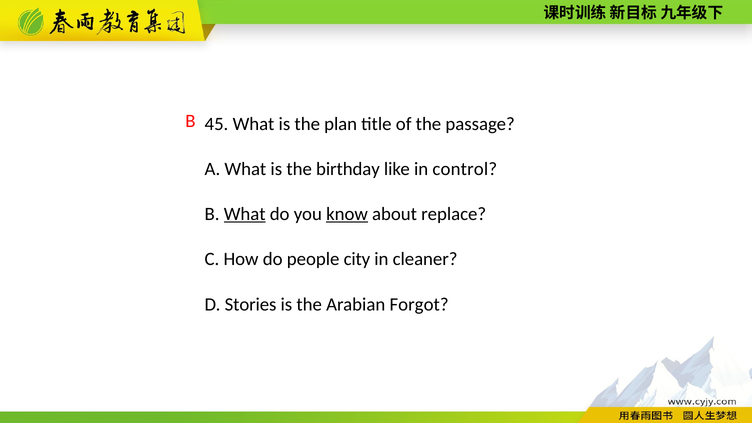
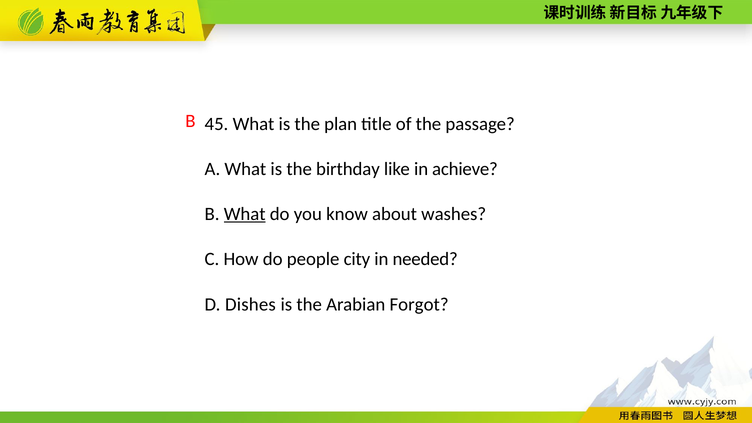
control: control -> achieve (465, 169)
know underline: present -> none (347, 214)
replace: replace -> washes (454, 214)
cleaner: cleaner -> needed (425, 259)
Stories: Stories -> Dishes (250, 304)
